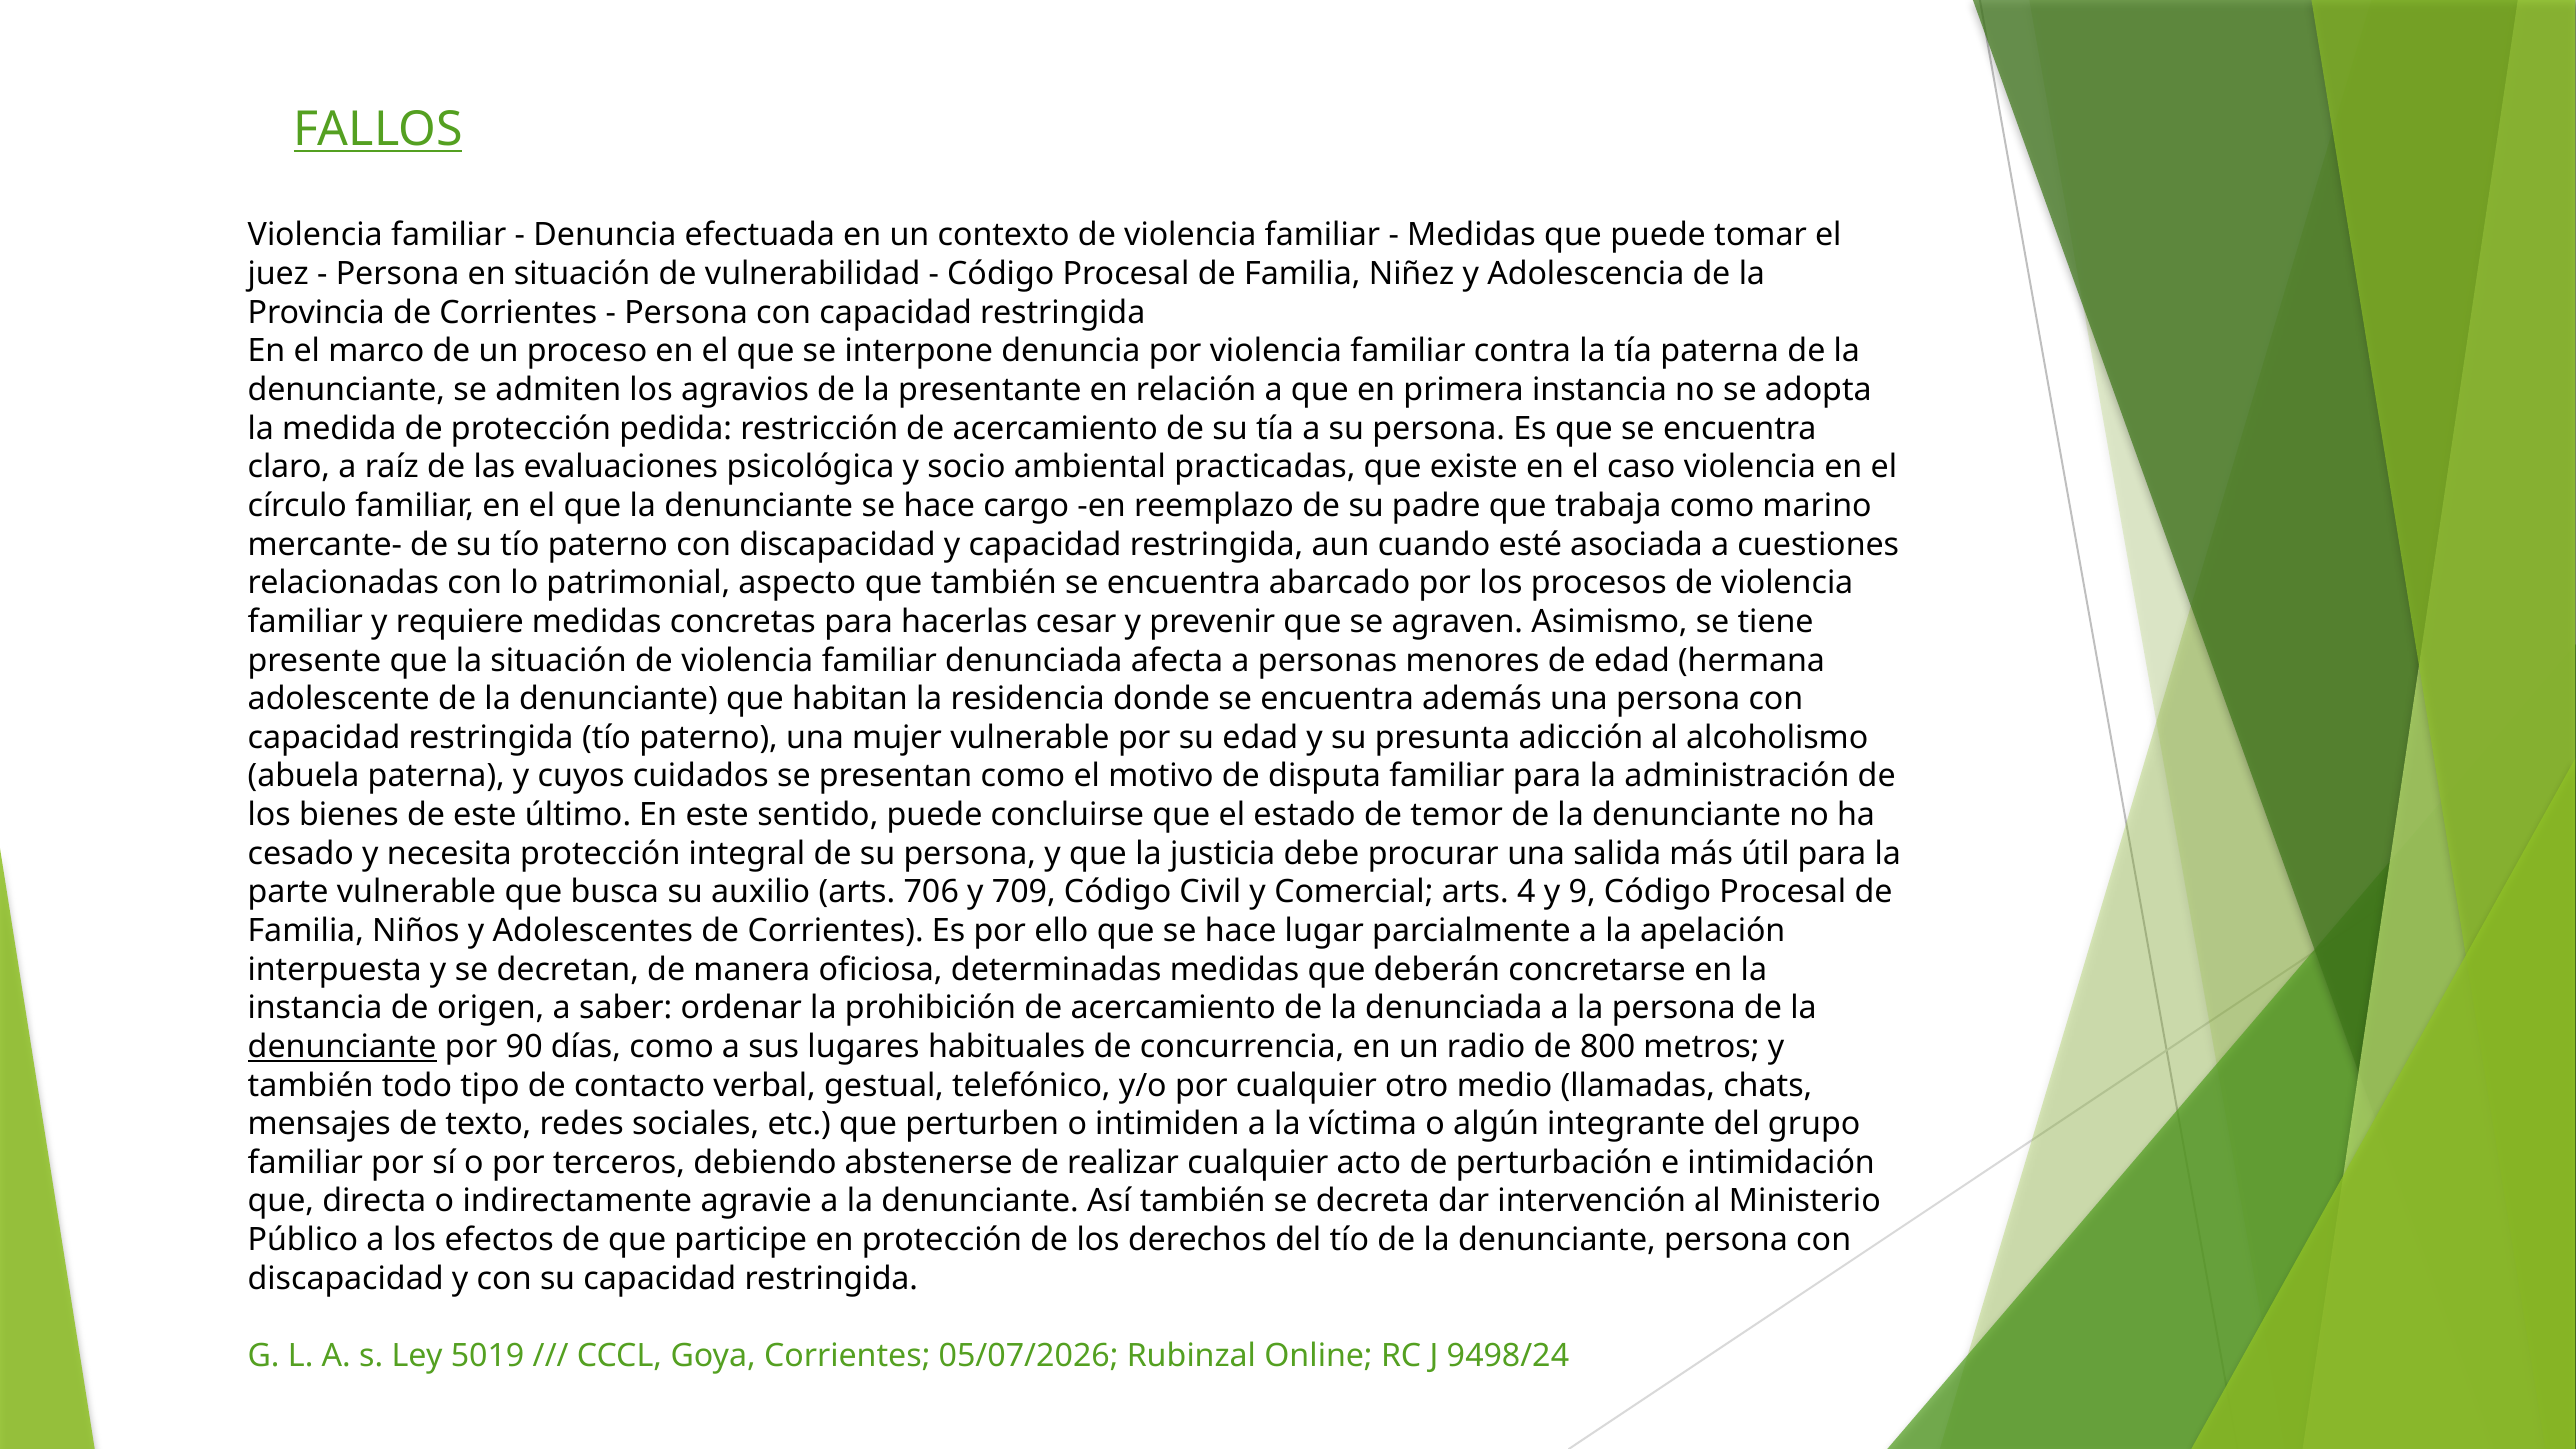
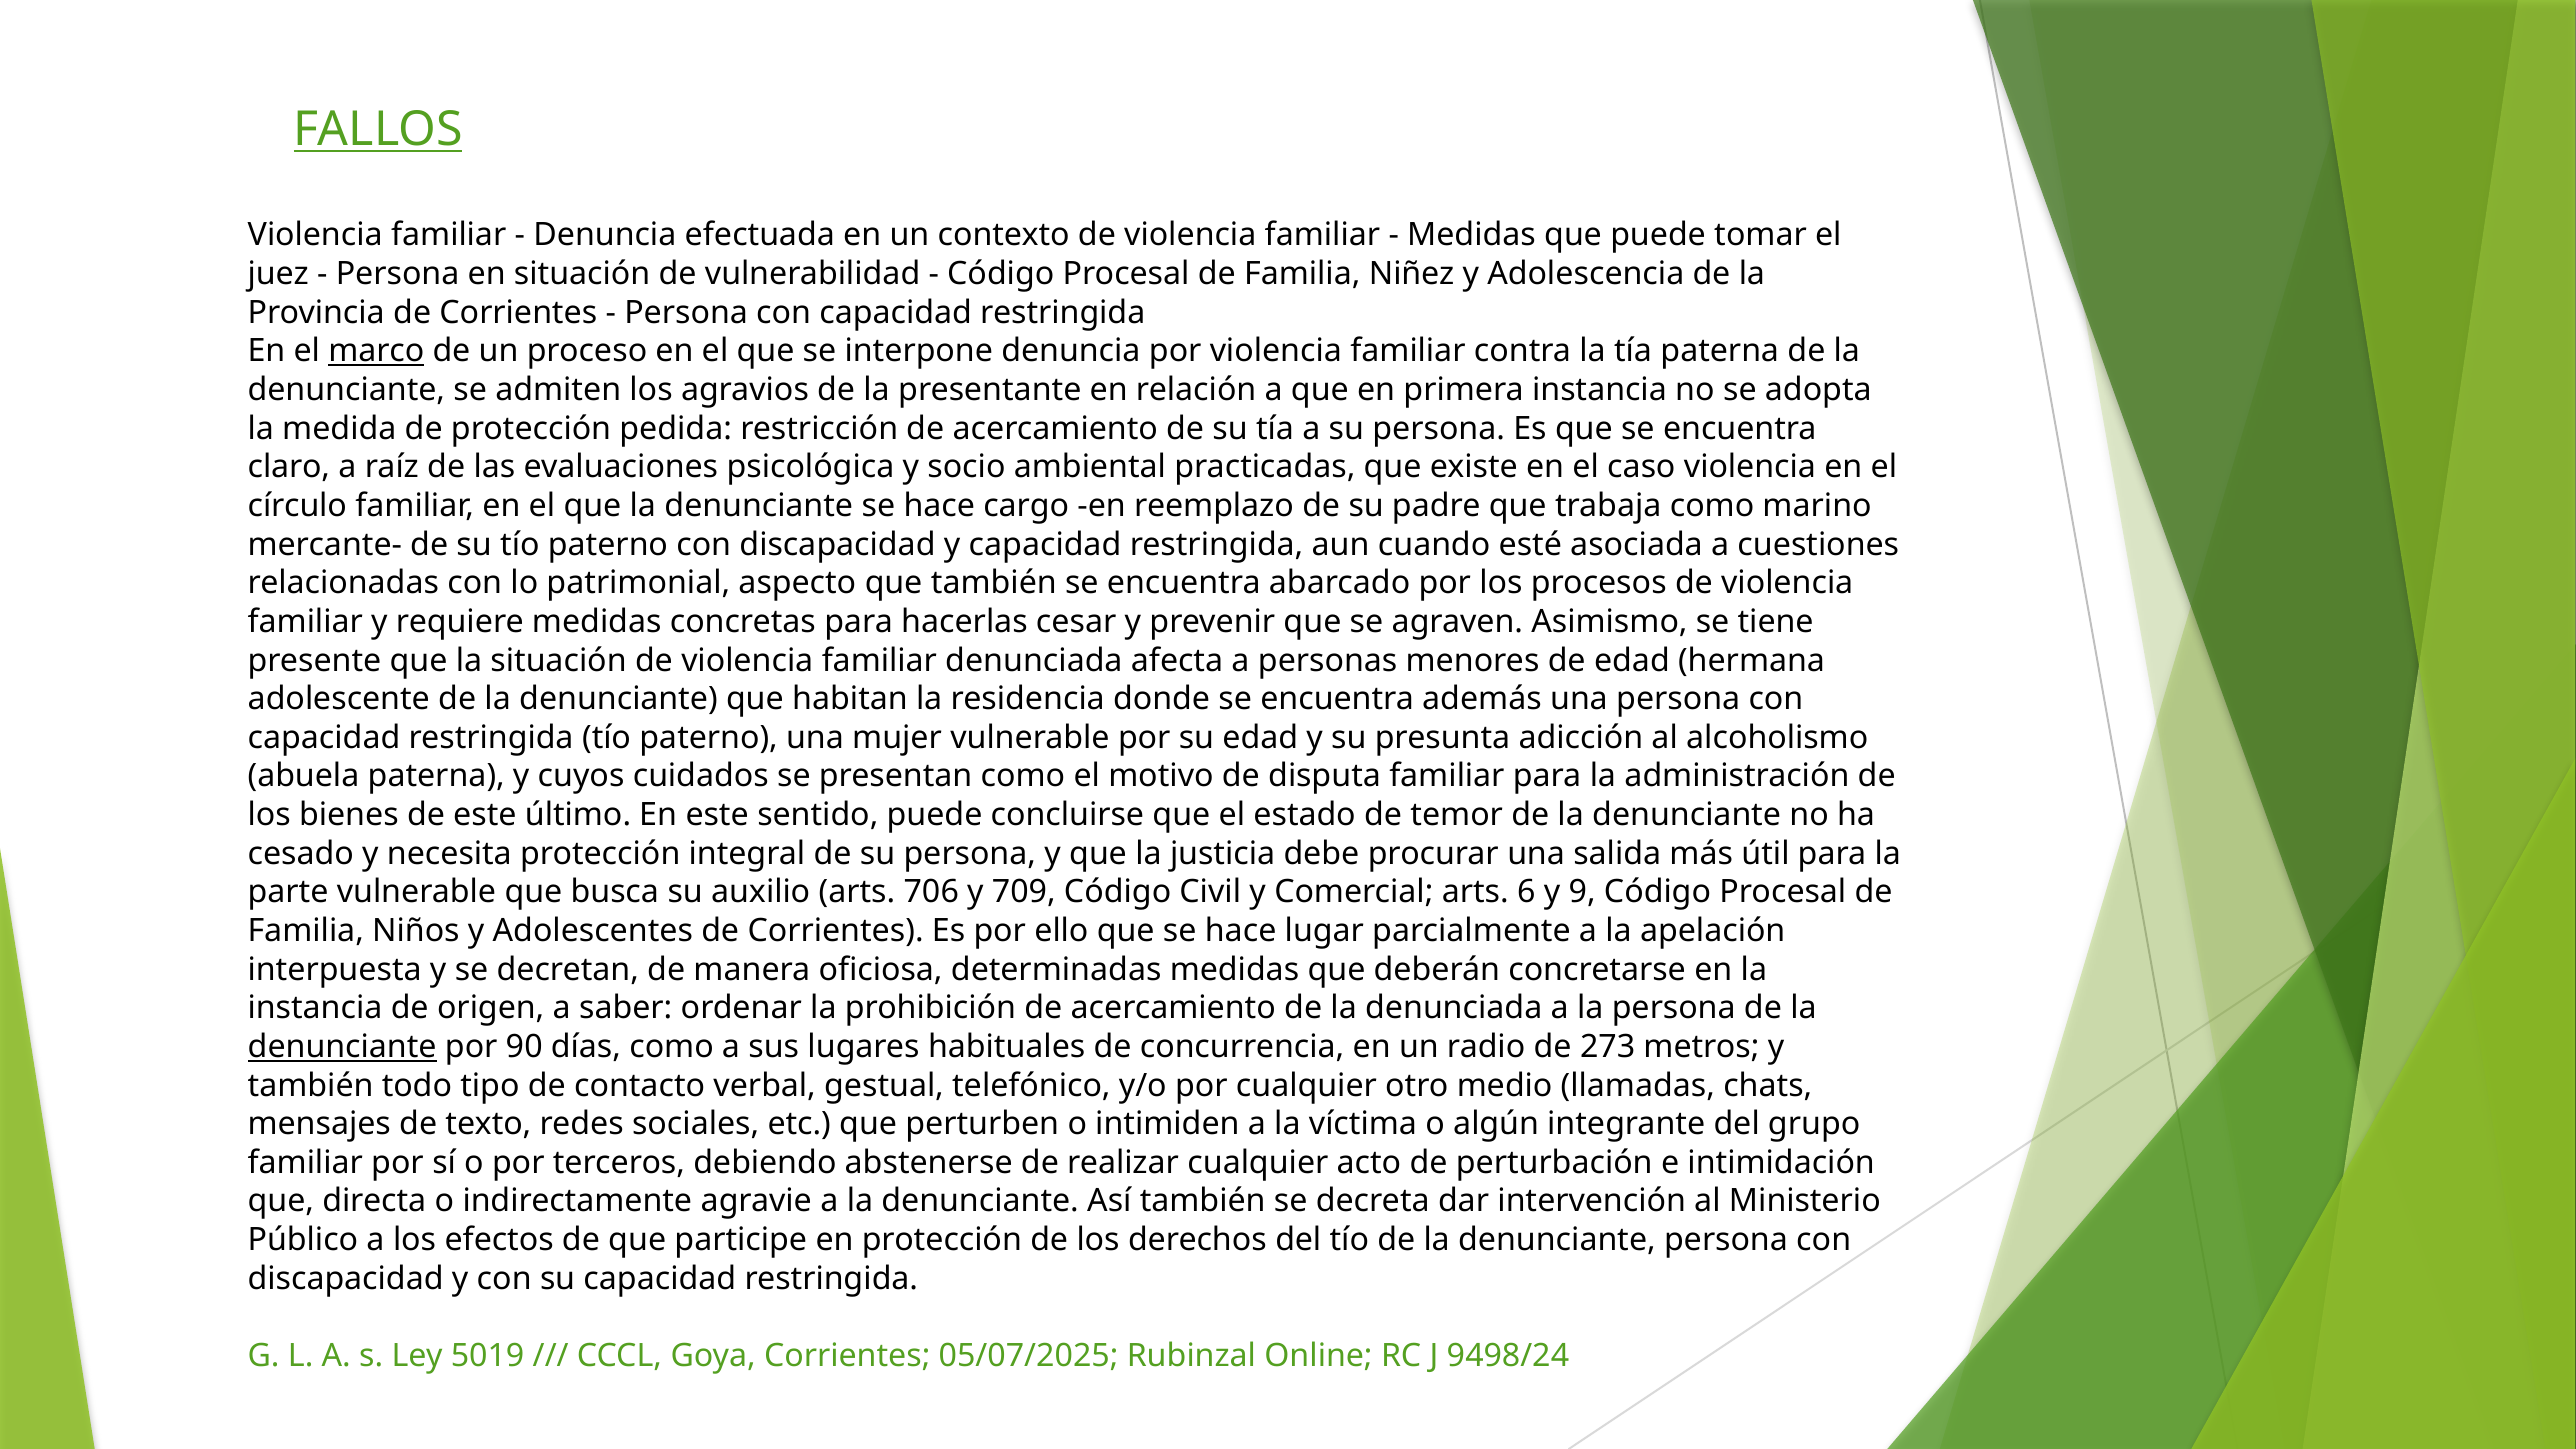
marco underline: none -> present (376, 351)
4: 4 -> 6 (1526, 892)
800: 800 -> 273 (1608, 1047)
05/07/2026: 05/07/2026 -> 05/07/2025 (1029, 1356)
